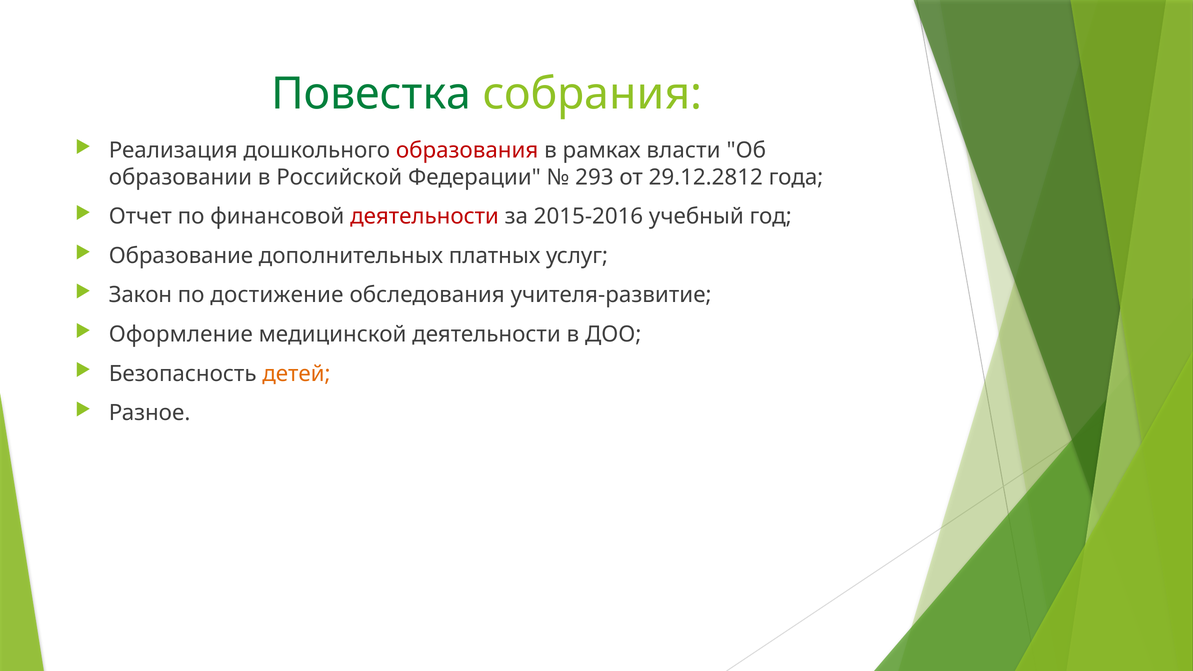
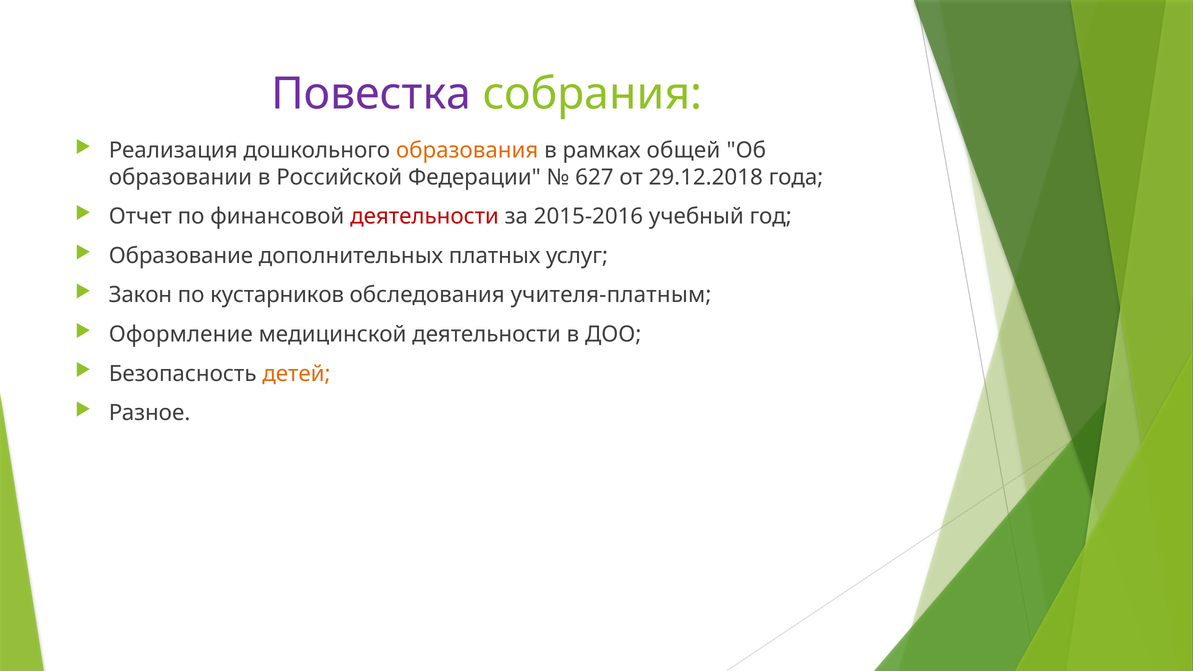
Повестка colour: green -> purple (371, 94)
образования colour: red -> orange (467, 150)
власти: власти -> общей (683, 150)
293: 293 -> 627 (594, 177)
29.12.2812: 29.12.2812 -> 29.12.2018 (706, 177)
достижение: достижение -> кустарников (277, 295)
учителя-развитие: учителя-развитие -> учителя-платным (611, 295)
